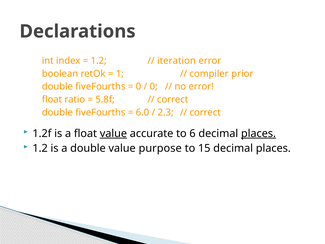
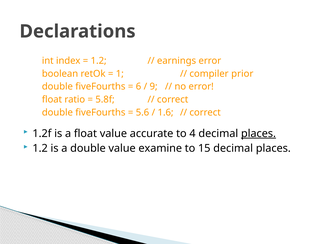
iteration: iteration -> earnings (177, 61)
0: 0 -> 6 (138, 87)
0: 0 -> 9 (154, 87)
6.0: 6.0 -> 5.6 (142, 112)
2.3: 2.3 -> 1.6 (166, 112)
value underline: present -> none (113, 133)
6: 6 -> 4 (193, 133)
purpose: purpose -> examine (160, 148)
